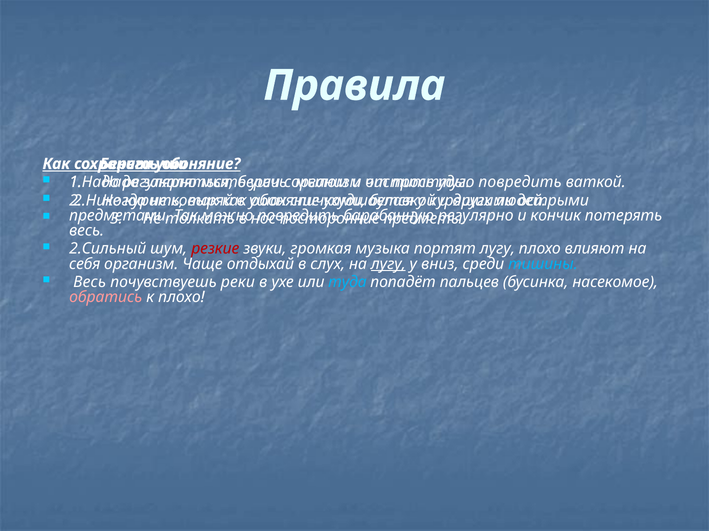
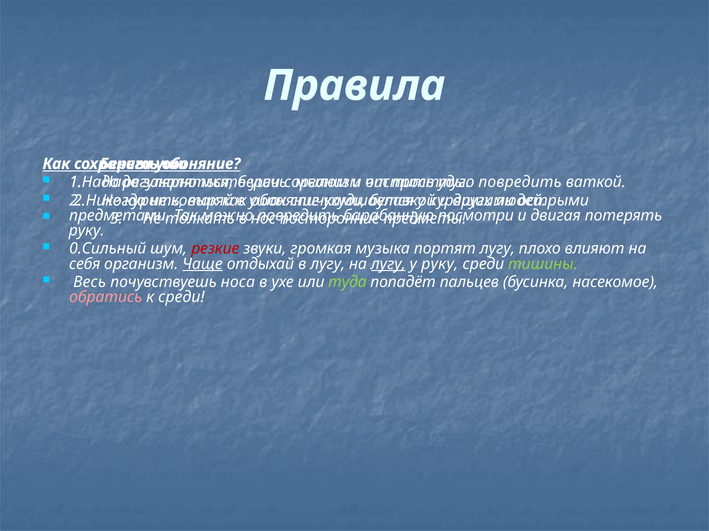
регулярно: регулярно -> посмотри (476, 216)
кончик: кончик -> двигая (556, 216)
весь: весь -> руку (87, 231)
2.Сильный: 2.Сильный -> 0.Сильный (108, 249)
Чаще underline: none -> present (202, 264)
в слух: слух -> лугу (328, 264)
у вниз: вниз -> руку (440, 264)
тишины colour: light blue -> light green (543, 264)
реки: реки -> носа (238, 283)
туда colour: light blue -> light green (347, 283)
к плохо: плохо -> среди (181, 298)
